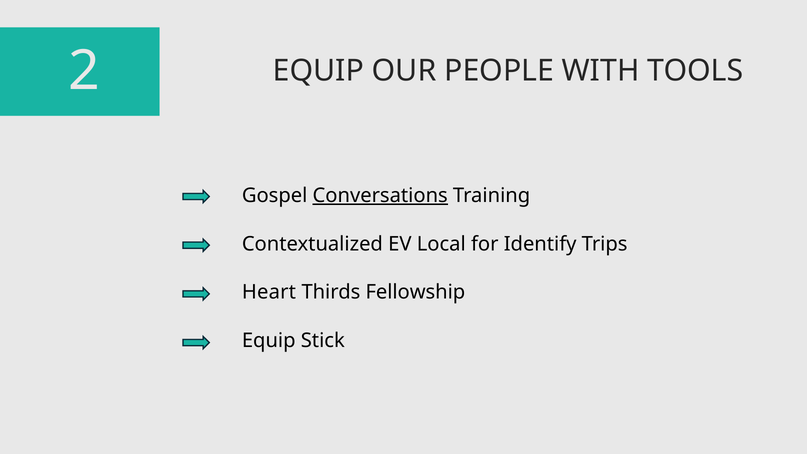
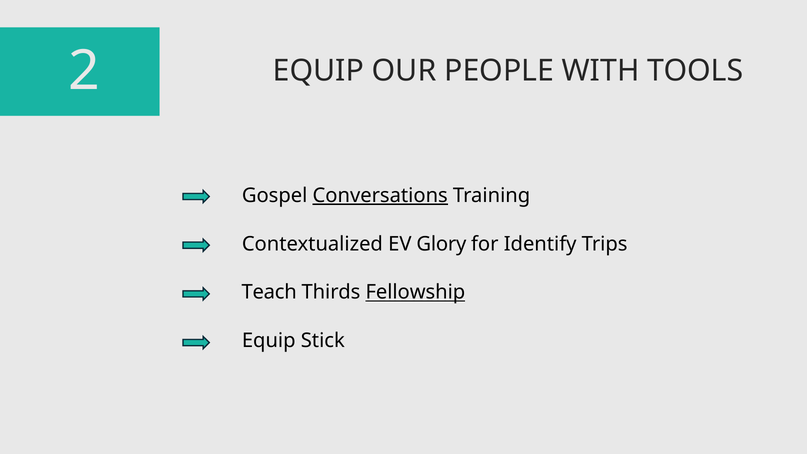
Local: Local -> Glory (441, 244)
Heart: Heart -> Teach (269, 292)
Fellowship underline: none -> present (415, 292)
